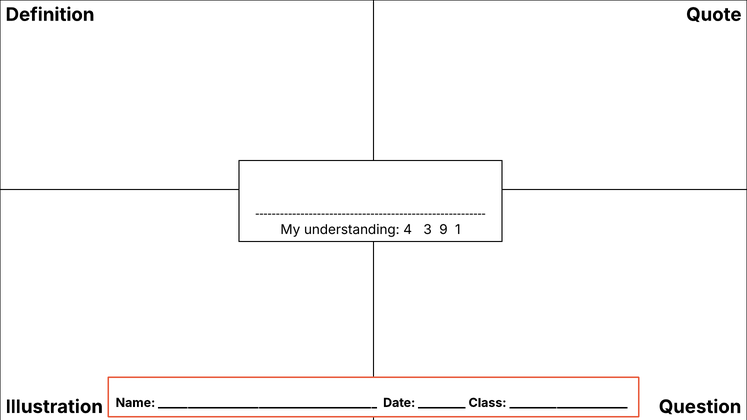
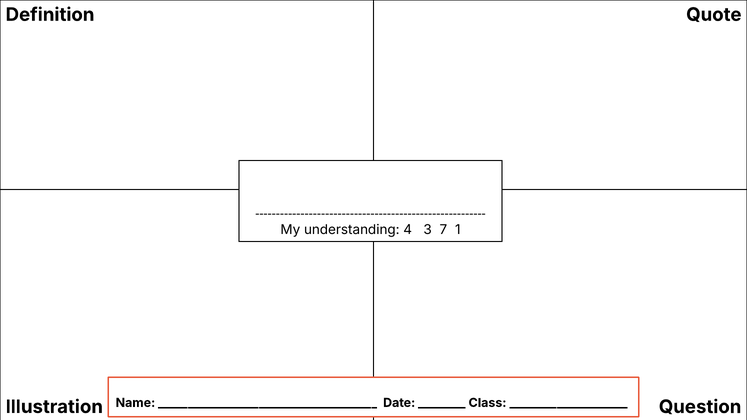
9: 9 -> 7 (443, 230)
